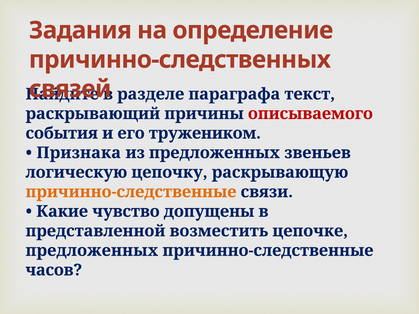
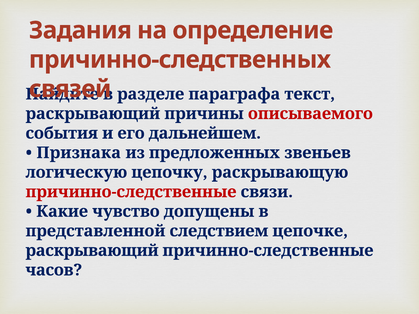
тружеником: тружеником -> дальнейшем (205, 133)
причинно-следственные colour: orange -> red (131, 192)
возместить: возместить -> следствием (219, 231)
предложенных: предложенных -> раскрывающий (92, 251)
